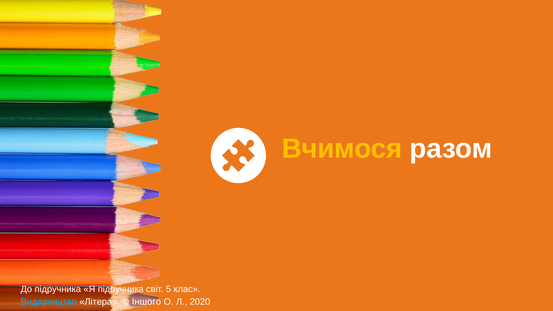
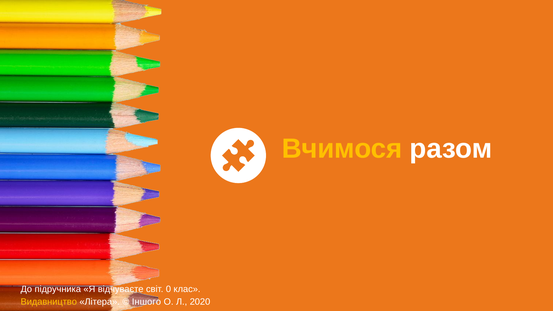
Я підручника: підручника -> відчуваєте (121, 289)
5: 5 -> 0 (168, 289)
Видавництво colour: light blue -> yellow (49, 302)
